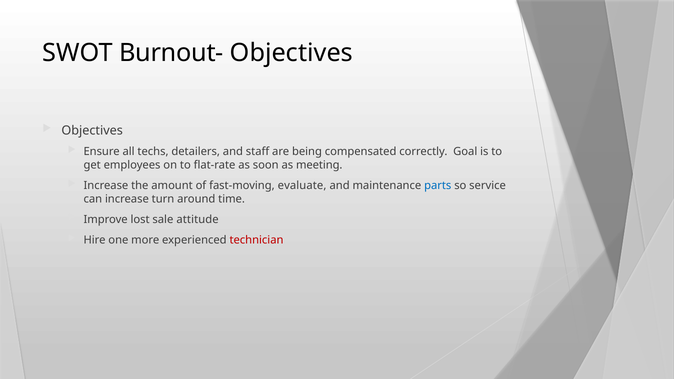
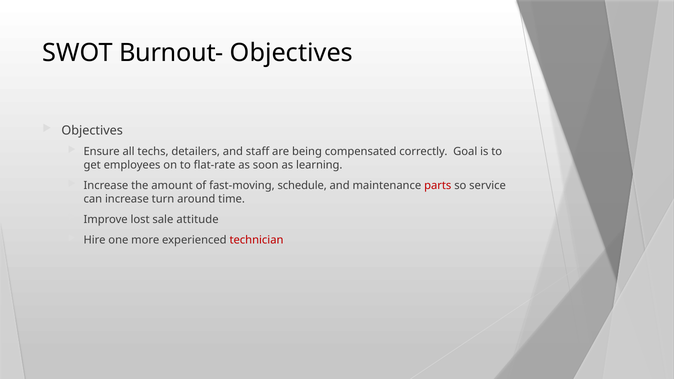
meeting: meeting -> learning (319, 165)
evaluate: evaluate -> schedule (302, 186)
parts colour: blue -> red (438, 186)
